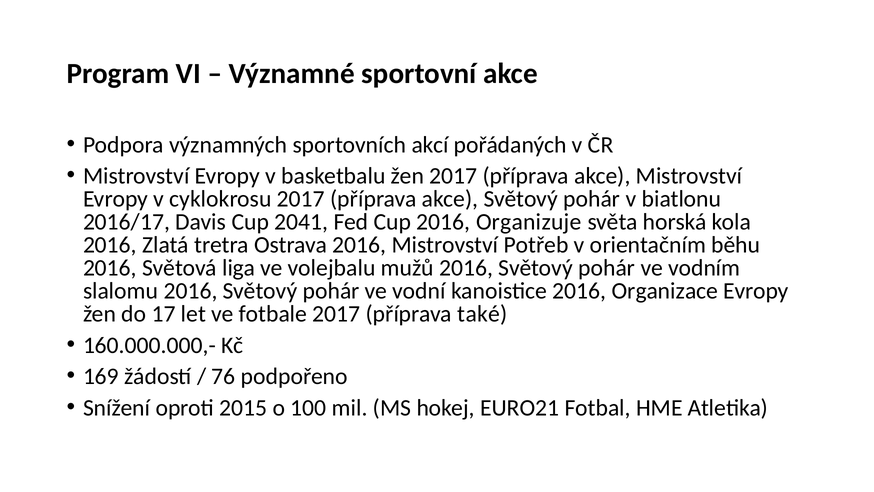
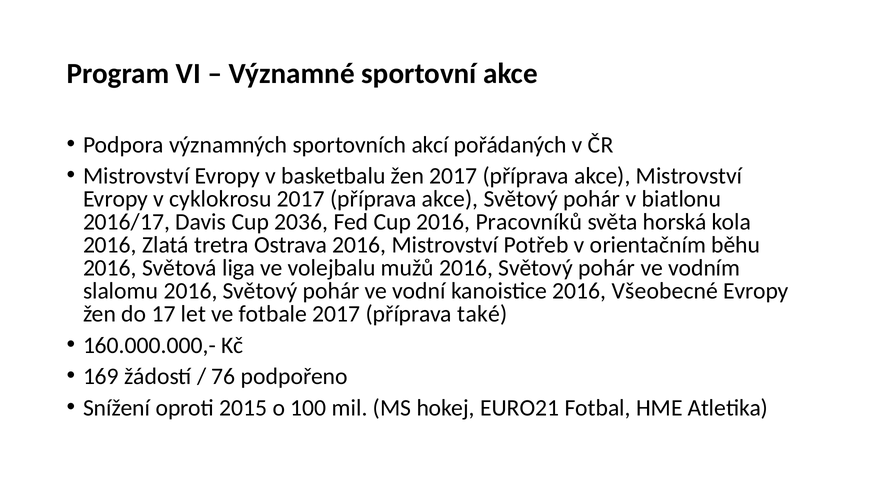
2041: 2041 -> 2036 (301, 222)
Organizuje: Organizuje -> Pracovníků (529, 222)
Organizace: Organizace -> Všeobecné (665, 291)
